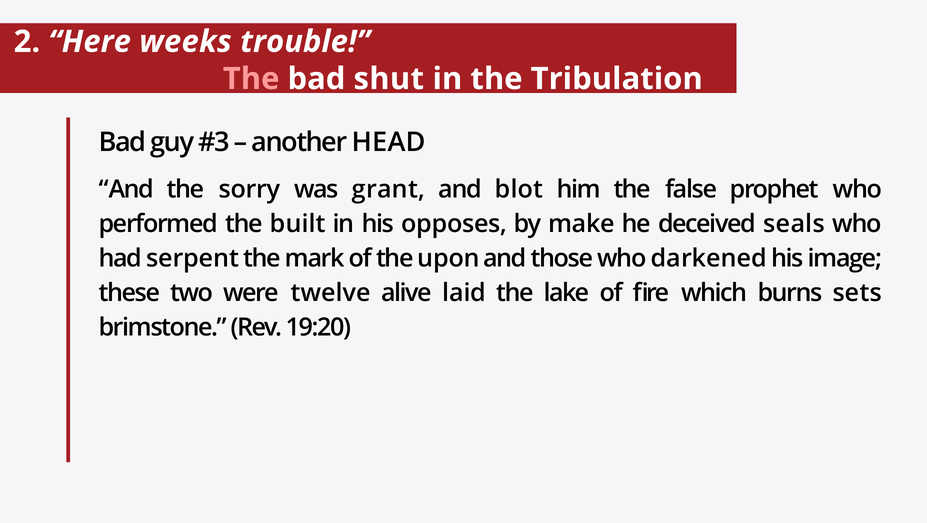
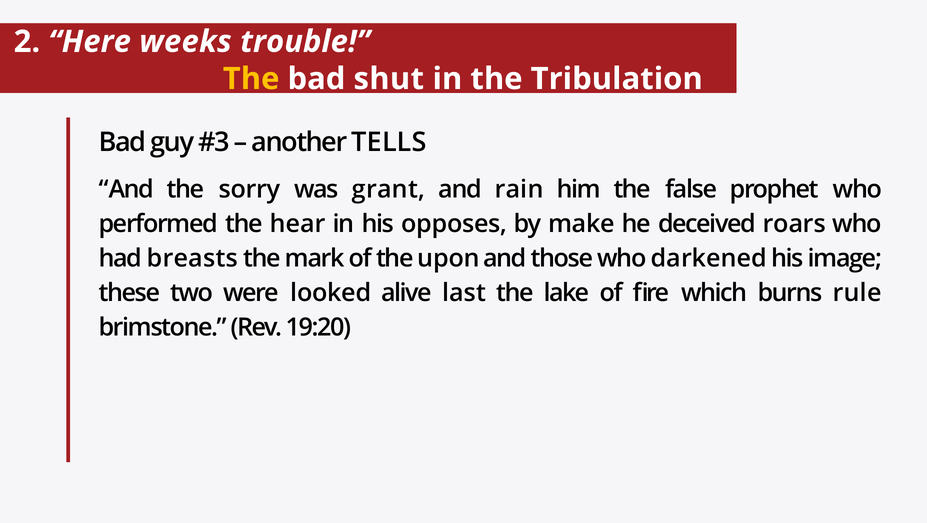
The colour: pink -> yellow (251, 79)
HEAD: HEAD -> TELLS (389, 142)
blot: blot -> rain (519, 189)
built: built -> hear (298, 224)
seals: seals -> roars (794, 224)
serpent: serpent -> breasts (192, 258)
twelve: twelve -> looked (331, 293)
laid: laid -> last (464, 293)
sets: sets -> rule (857, 293)
